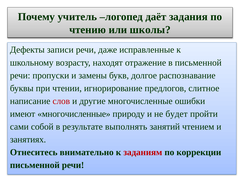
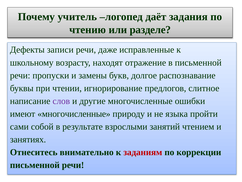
школы: школы -> разделе (150, 30)
слов colour: red -> purple (61, 101)
будет: будет -> языка (177, 114)
выполнять: выполнять -> взрослыми (126, 126)
